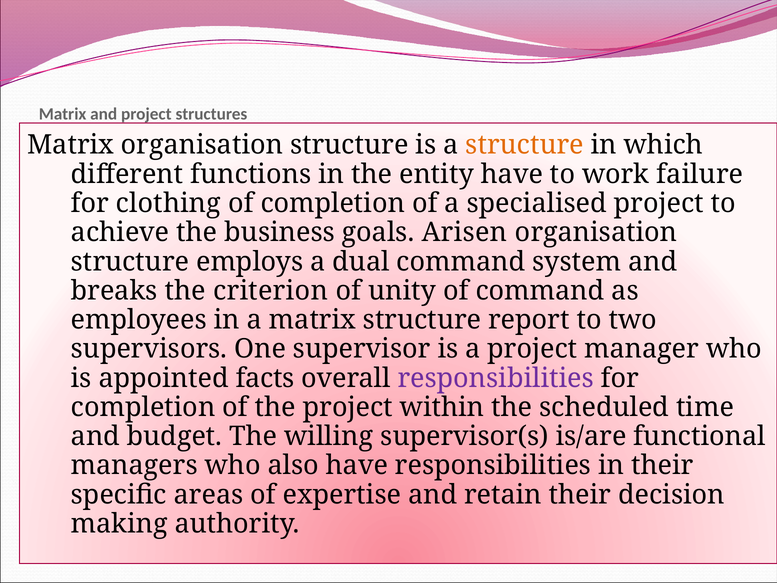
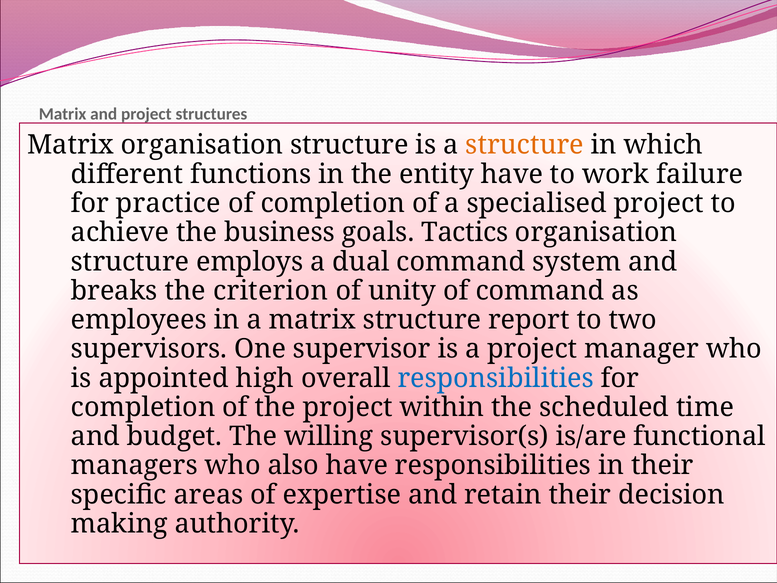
clothing: clothing -> practice (168, 203)
Arisen: Arisen -> Tactics (465, 232)
facts: facts -> high (265, 378)
responsibilities colour: purple -> blue (496, 378)
